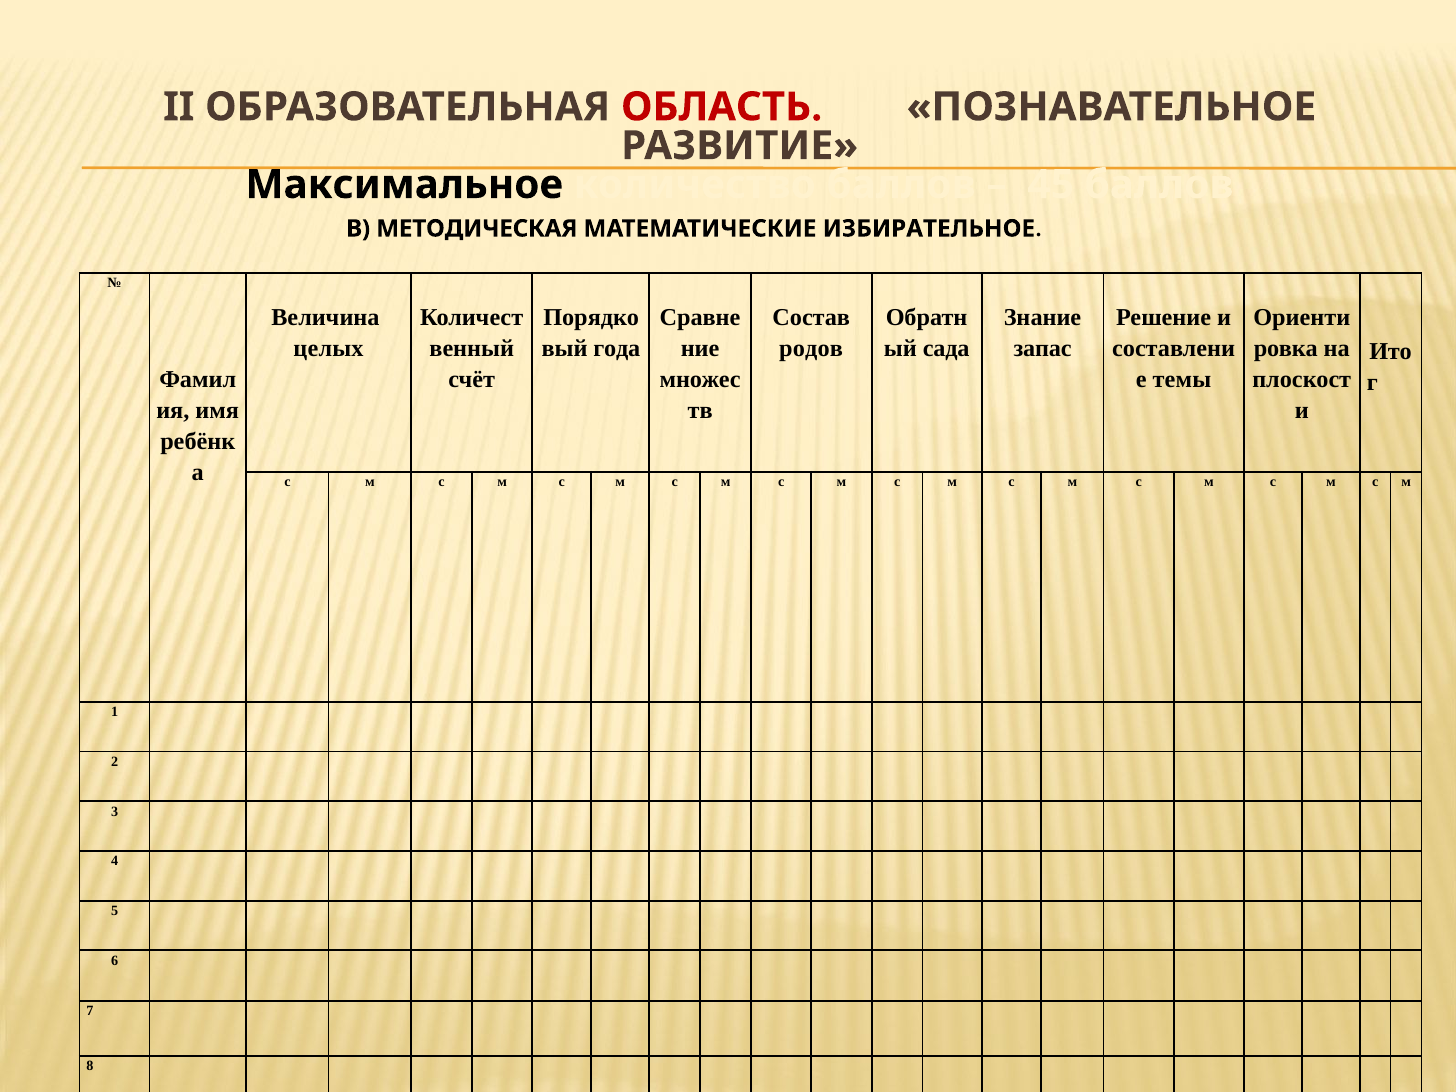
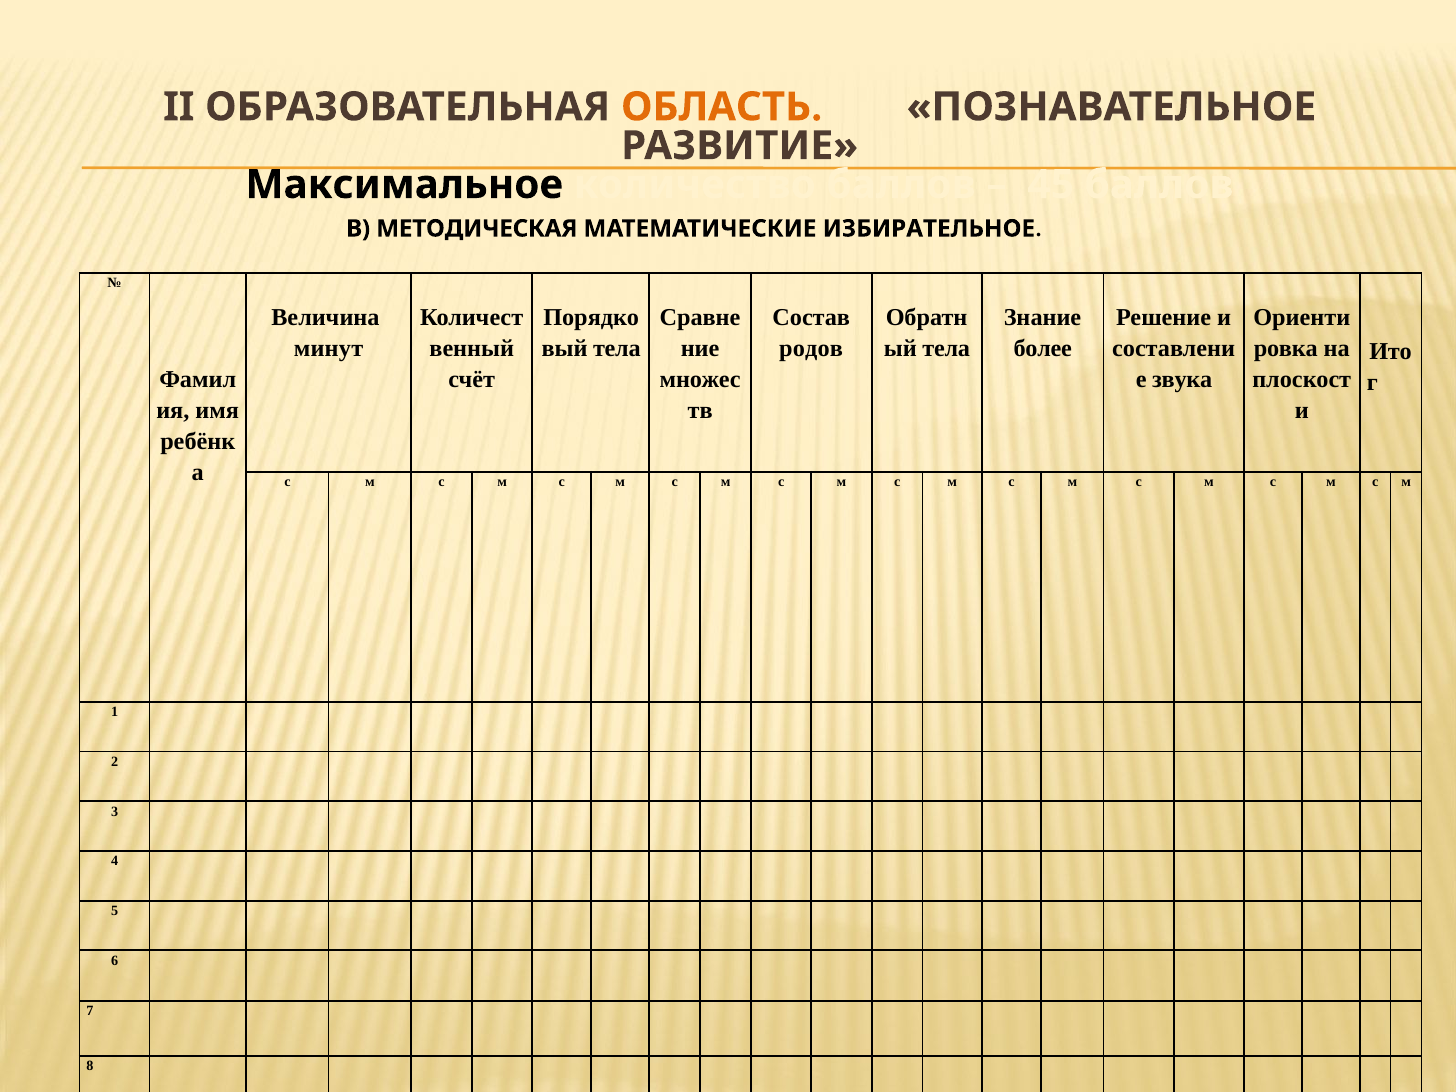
ОБЛАСТЬ colour: red -> orange (722, 107)
целых: целых -> минут (328, 348)
года: года -> тела (617, 348)
сада: сада -> тела (946, 348)
запас: запас -> более (1043, 348)
темы: темы -> звука (1182, 379)
